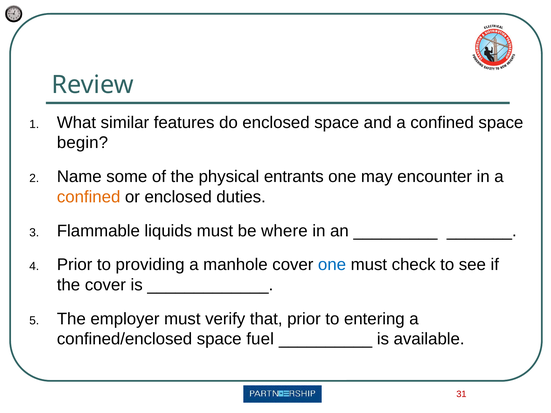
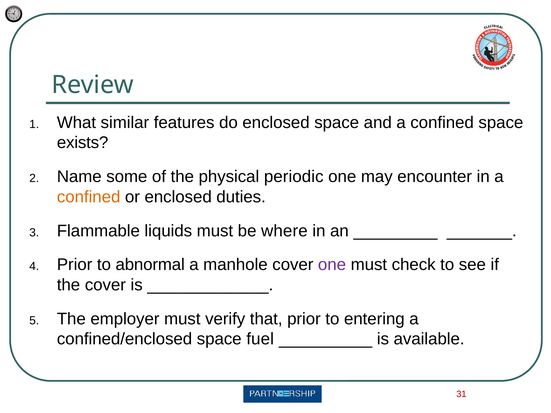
begin: begin -> exists (83, 143)
entrants: entrants -> periodic (294, 177)
providing: providing -> abnormal (150, 265)
one colour: blue -> purple (332, 265)
